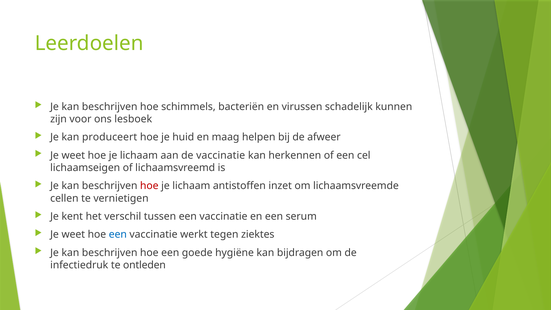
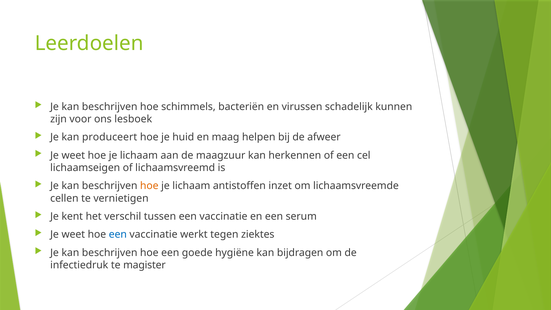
de vaccinatie: vaccinatie -> maagzuur (221, 155)
hoe colour: red -> orange (149, 186)
ontleden: ontleden -> magister (144, 265)
